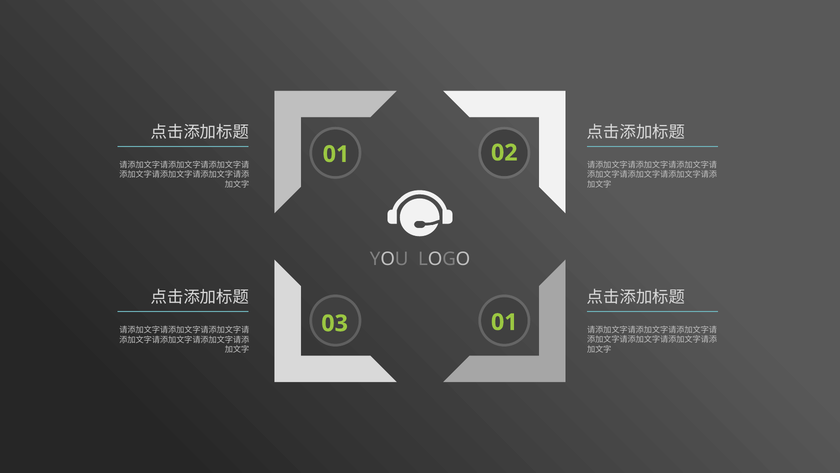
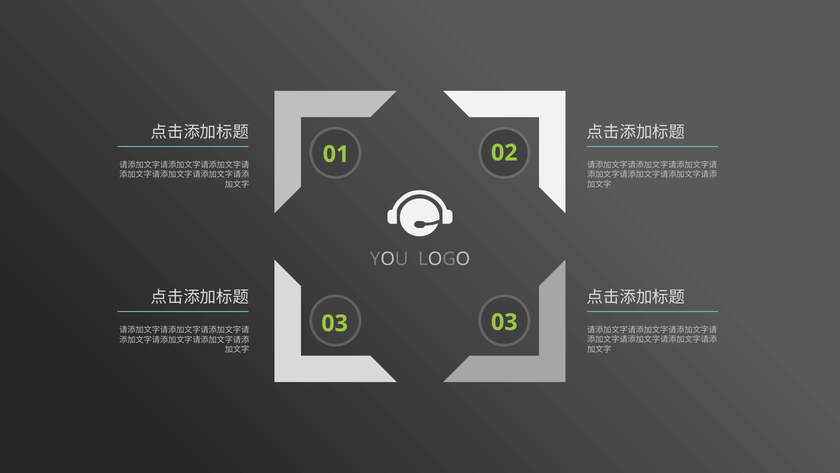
03 01: 01 -> 03 (504, 322)
